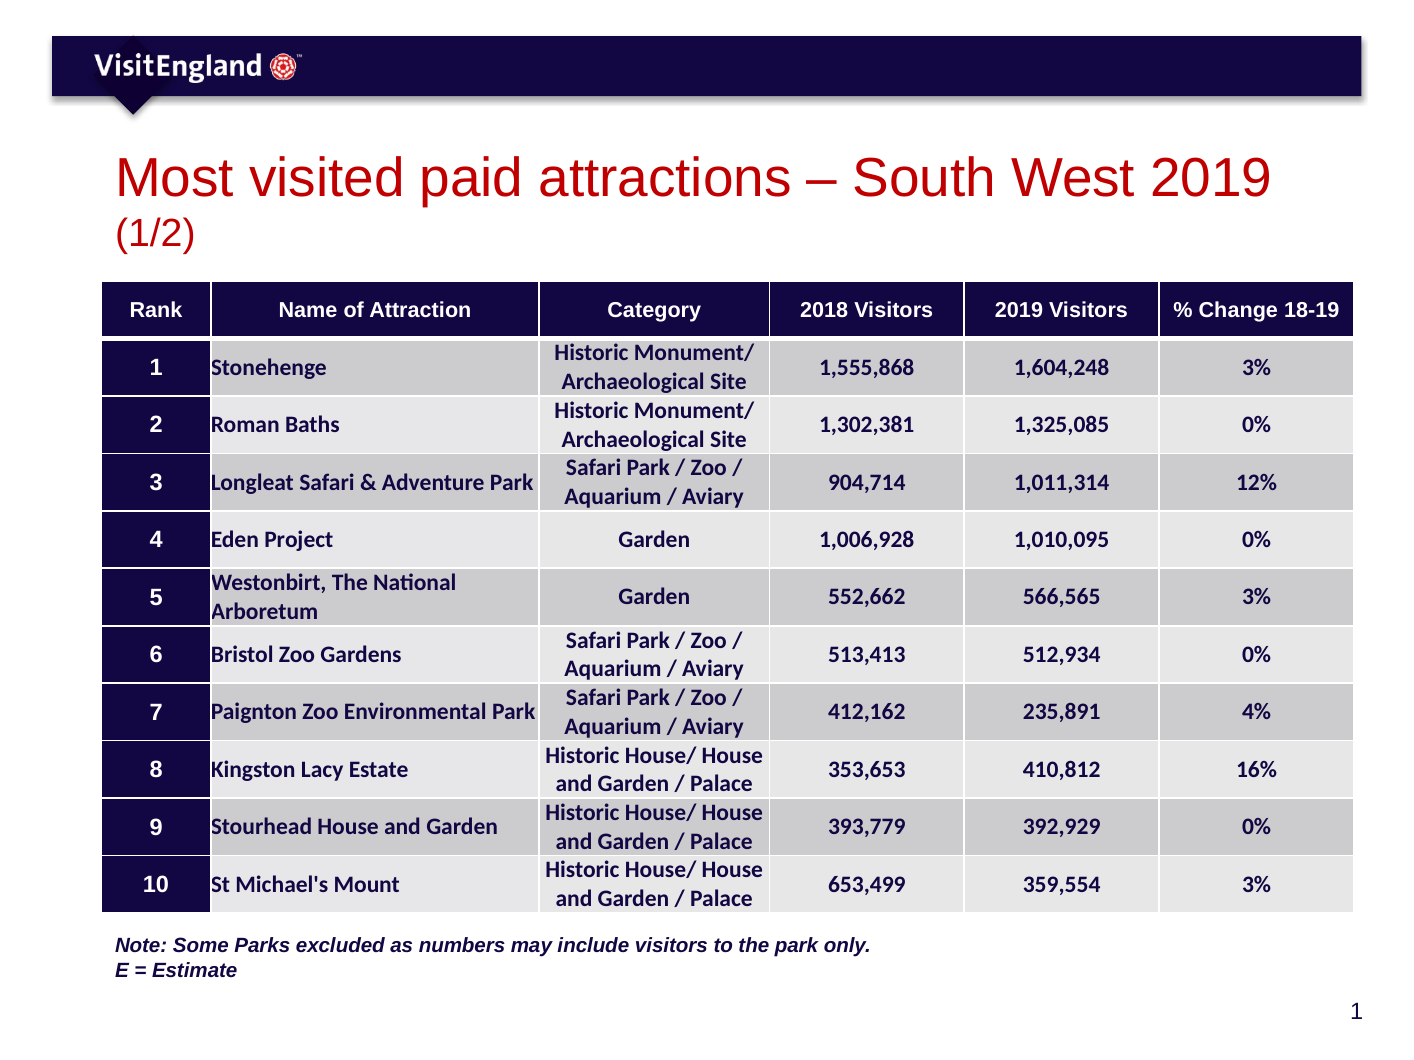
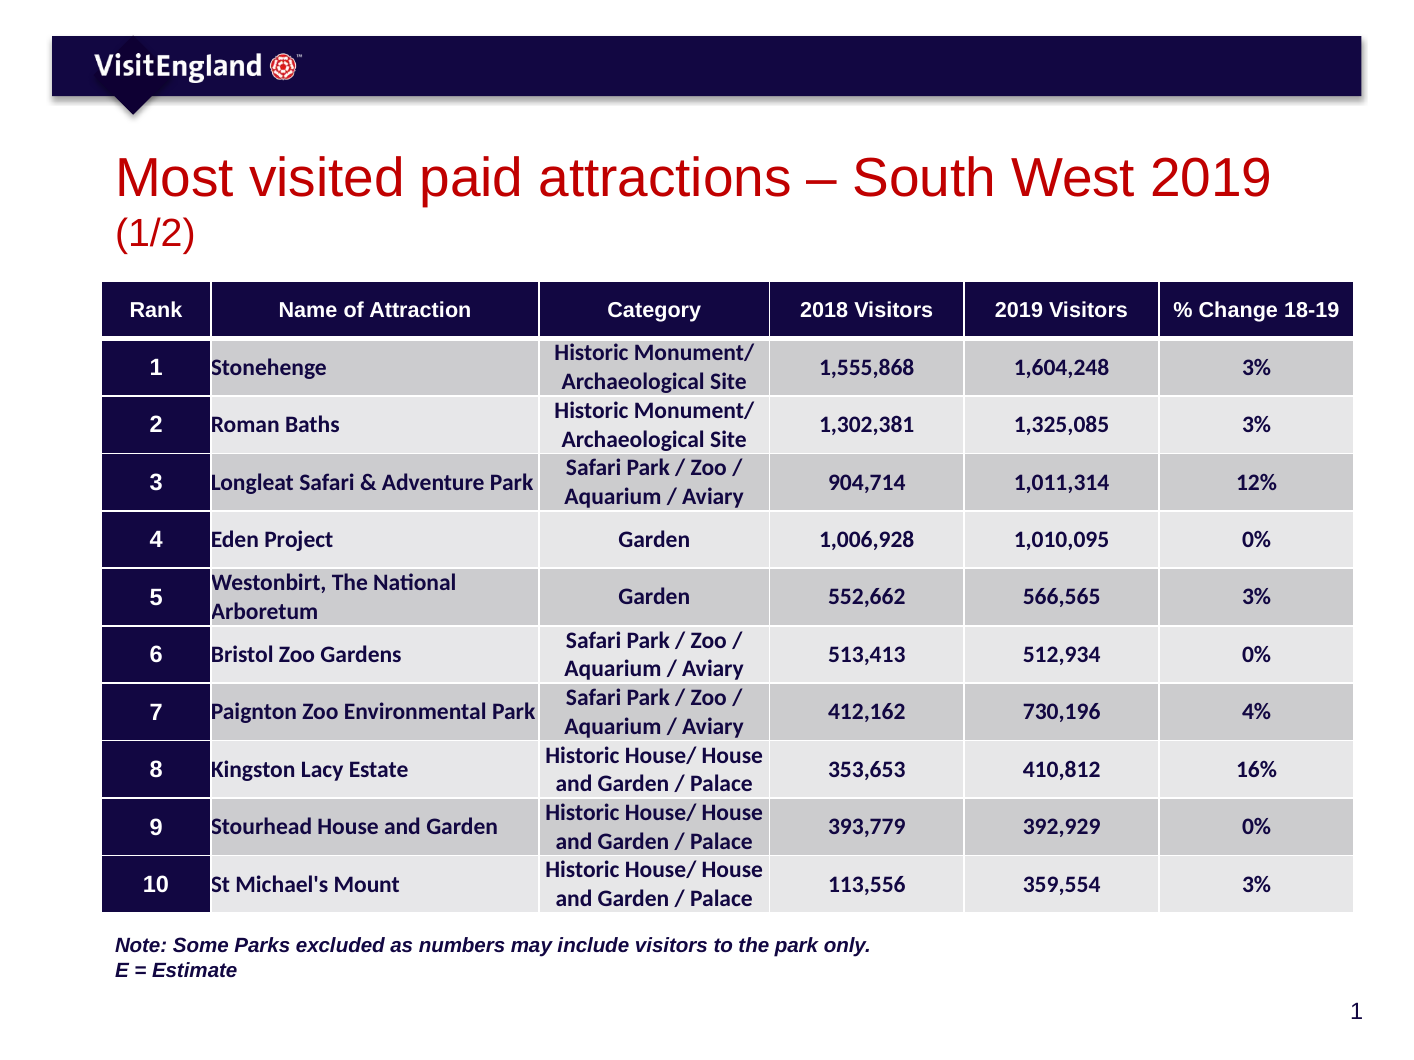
1,325,085 0%: 0% -> 3% (1257, 425)
235,891: 235,891 -> 730,196 (1062, 712)
653,499: 653,499 -> 113,556 (867, 885)
